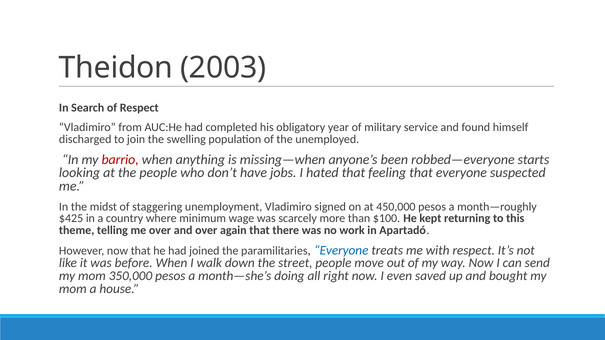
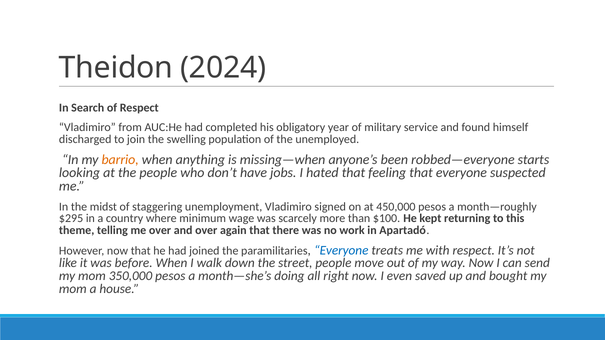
2003: 2003 -> 2024 (223, 68)
barrio colour: red -> orange (120, 160)
$425: $425 -> $295 (71, 219)
